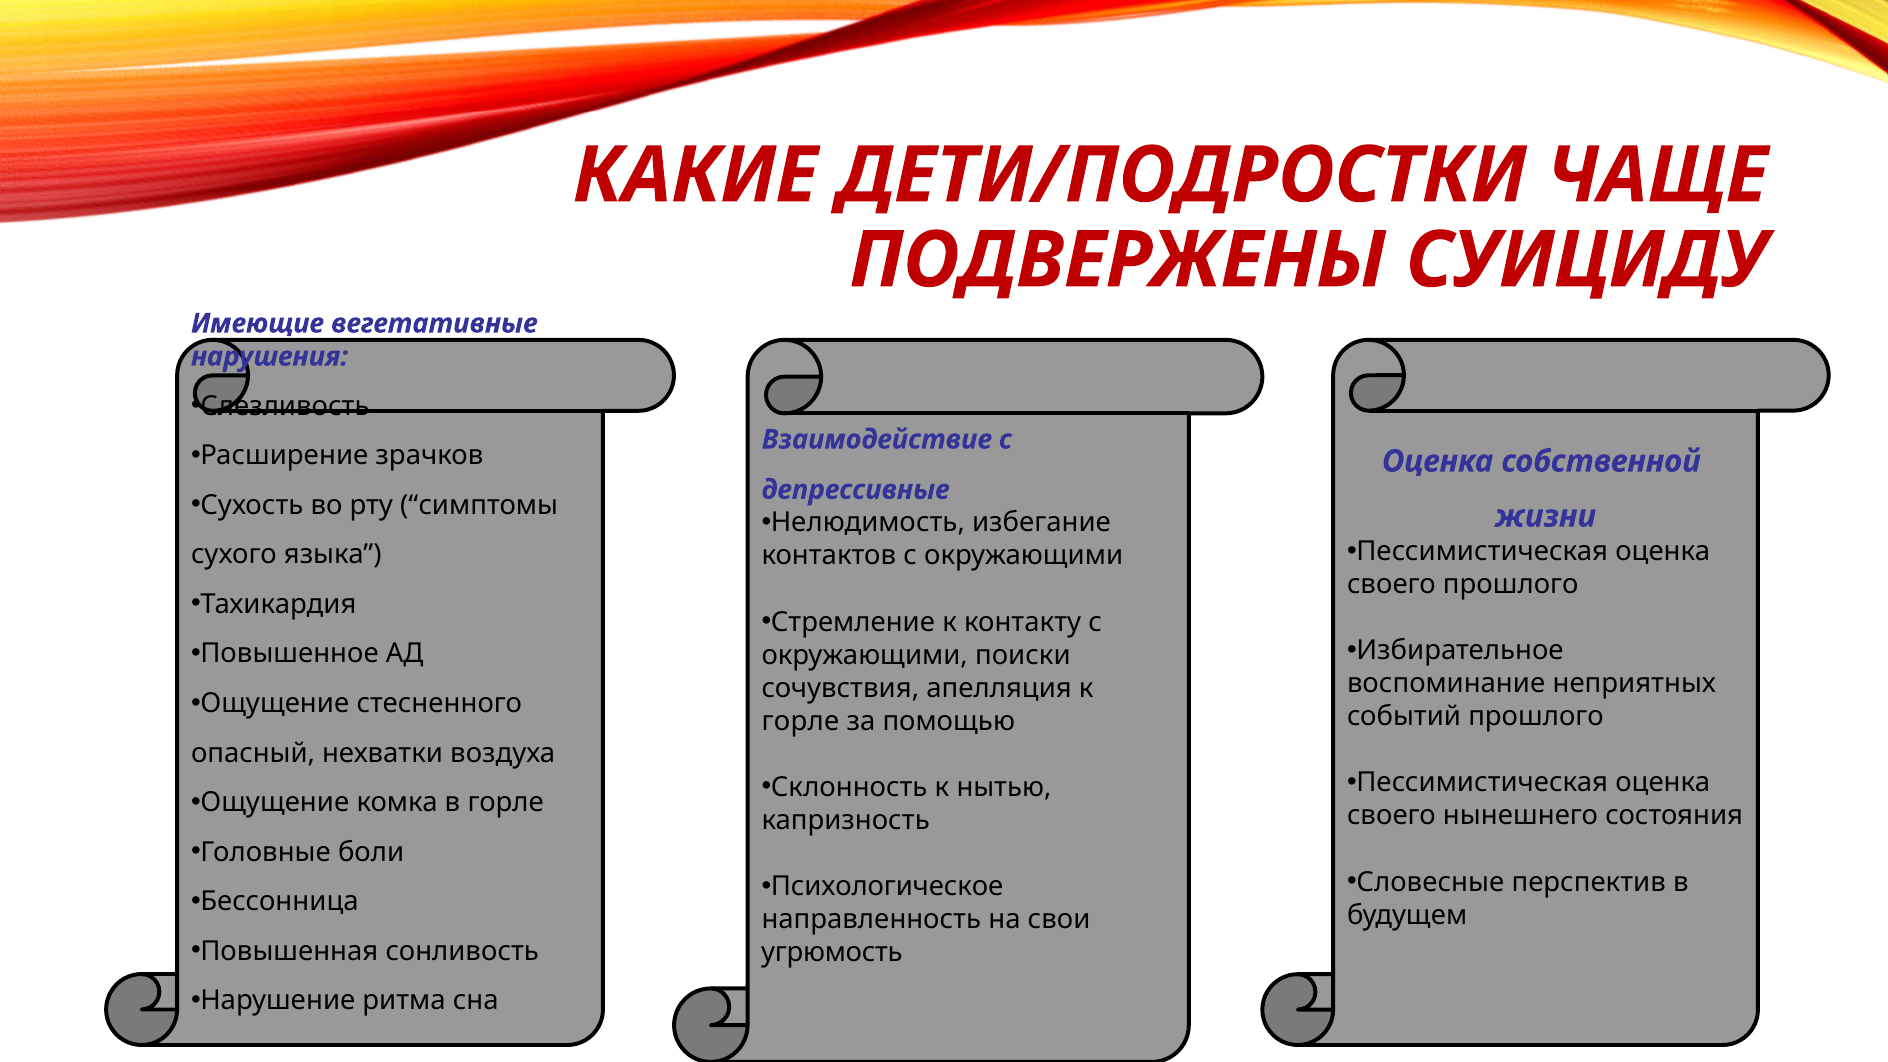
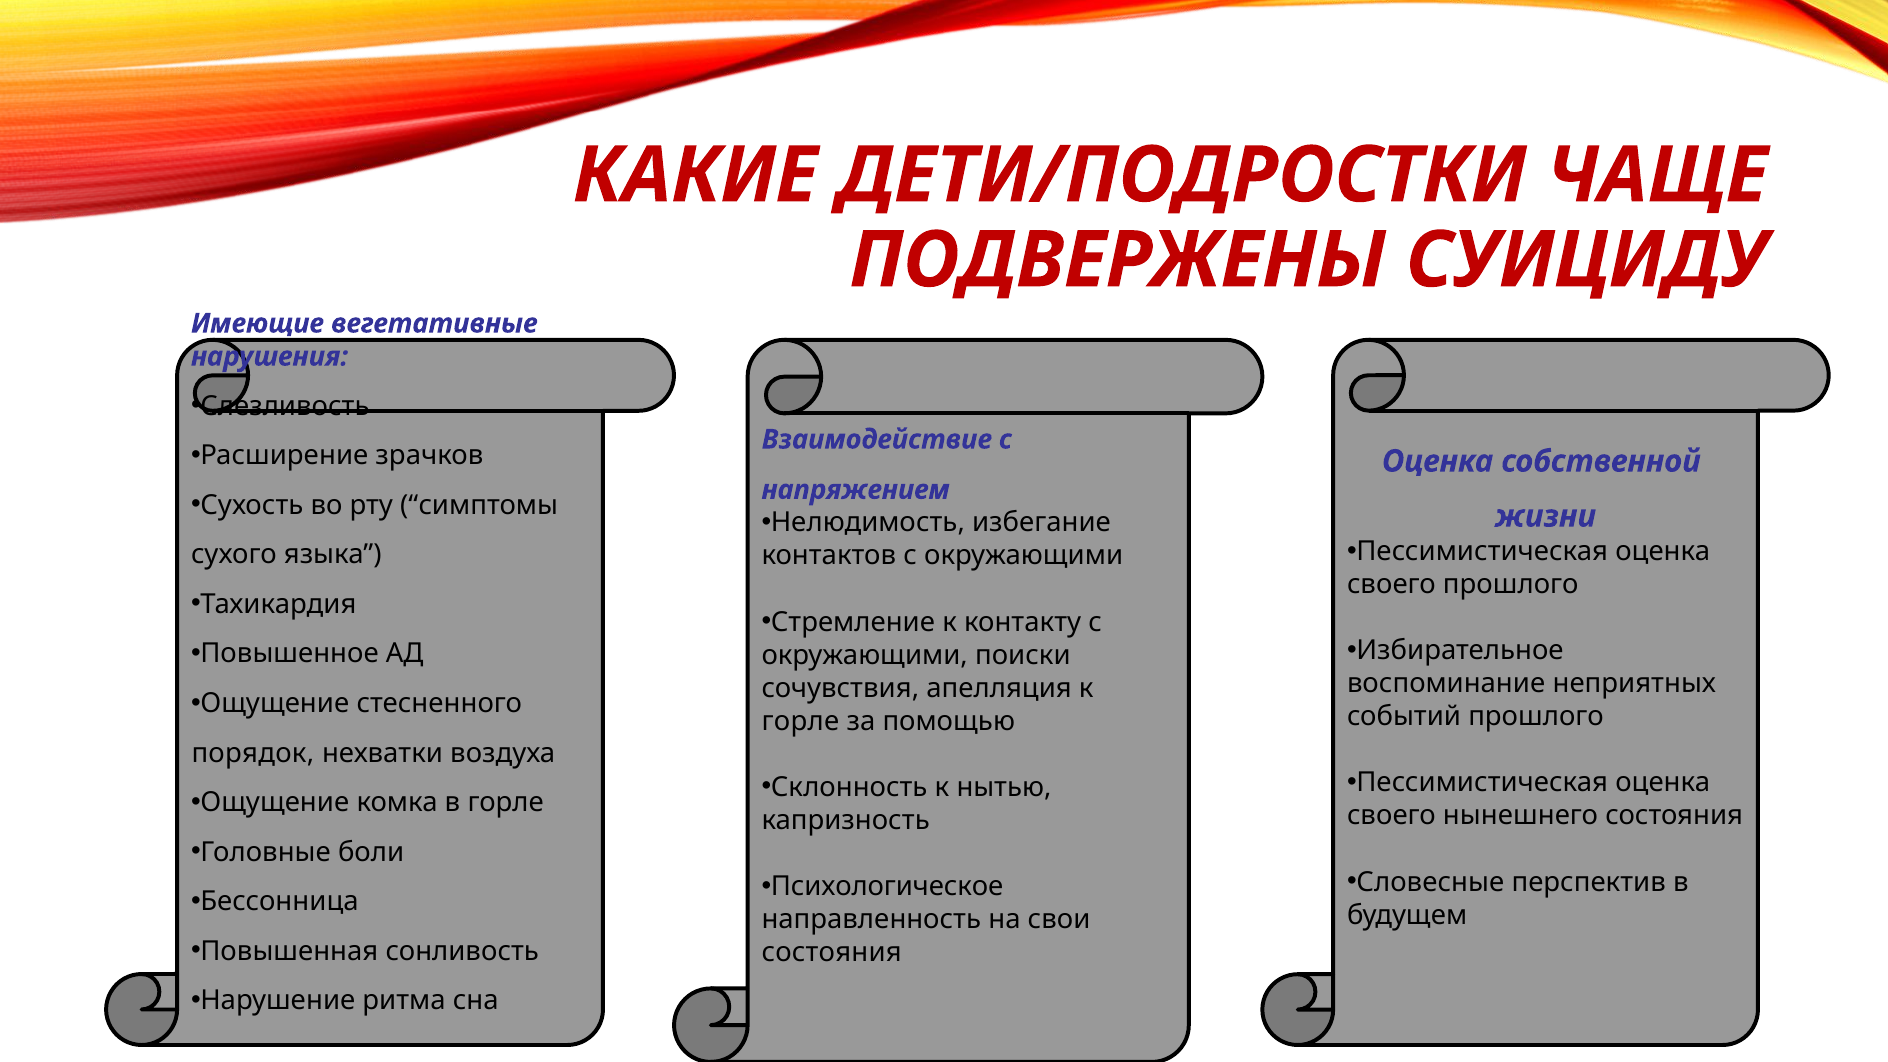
депрессивные: депрессивные -> напряжением (856, 490)
опасный: опасный -> порядок (253, 753)
угрюмость: угрюмость -> состояния (832, 953)
